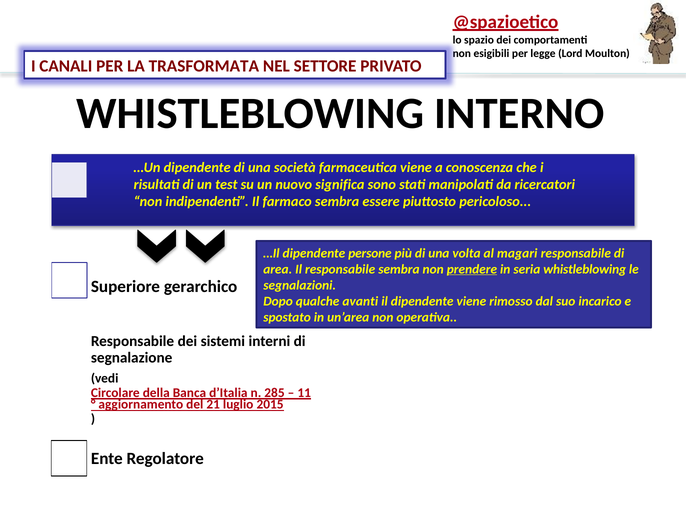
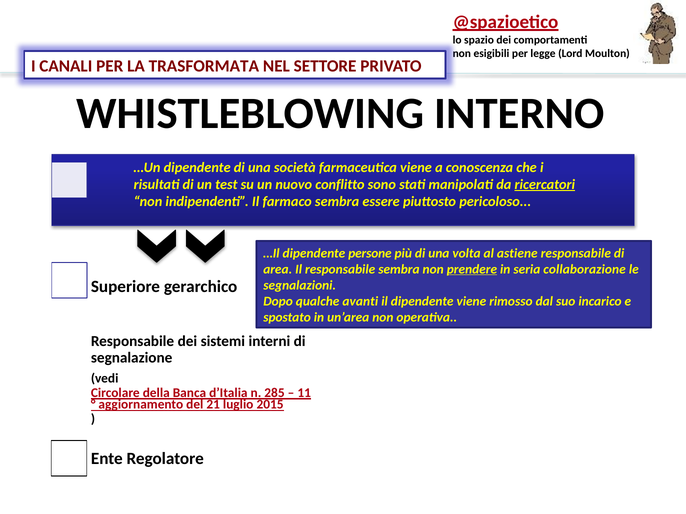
significa: significa -> conflitto (340, 185)
ricercatori underline: none -> present (545, 185)
magari: magari -> astiene (517, 253)
seria whistleblowing: whistleblowing -> collaborazione (585, 269)
